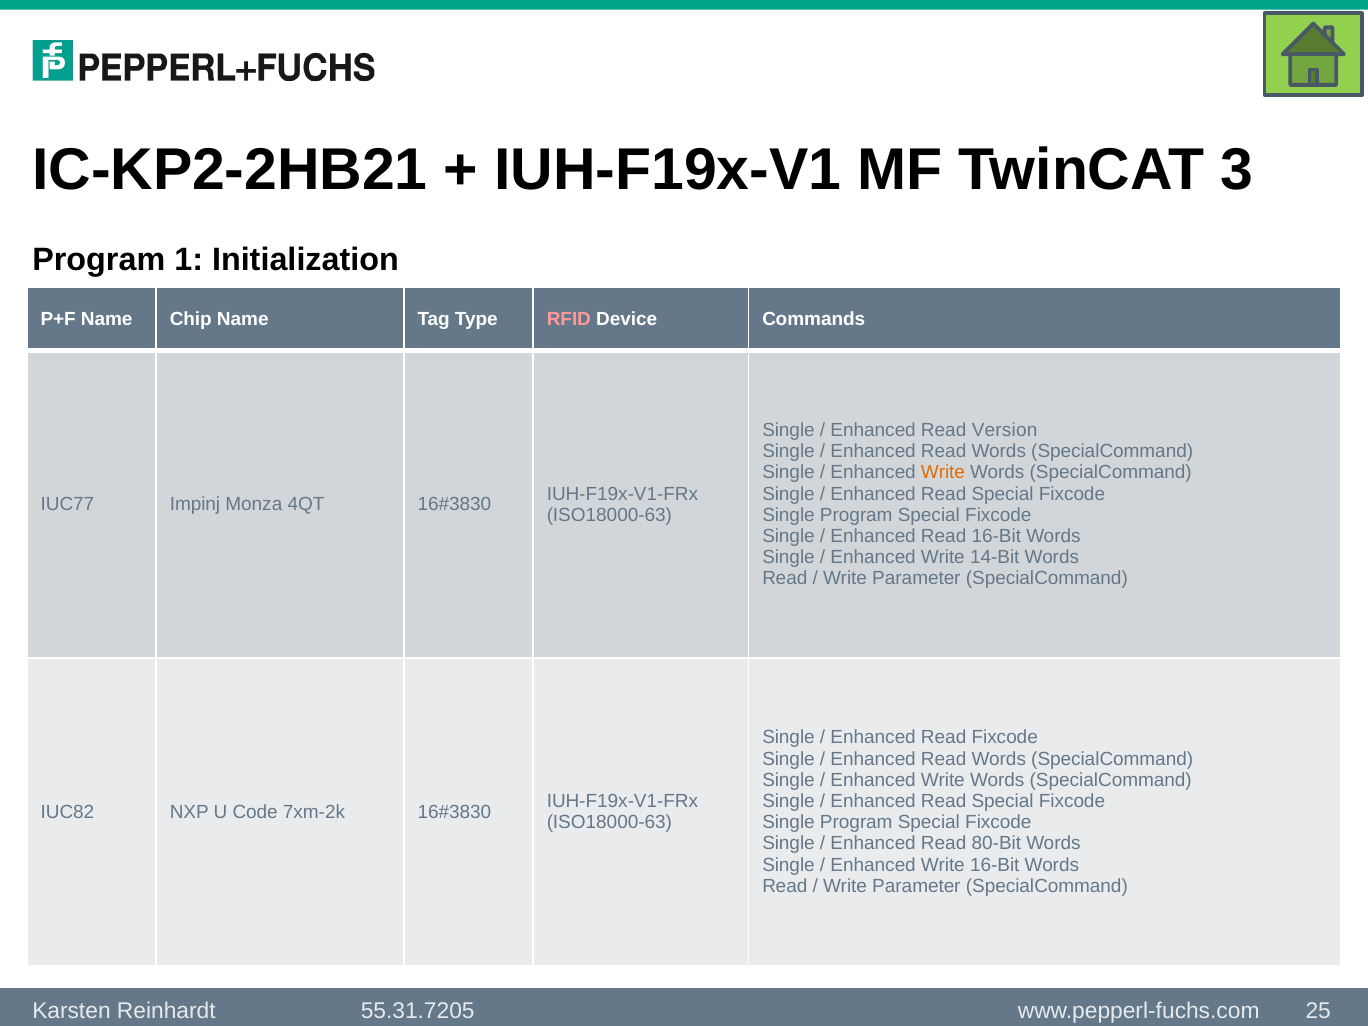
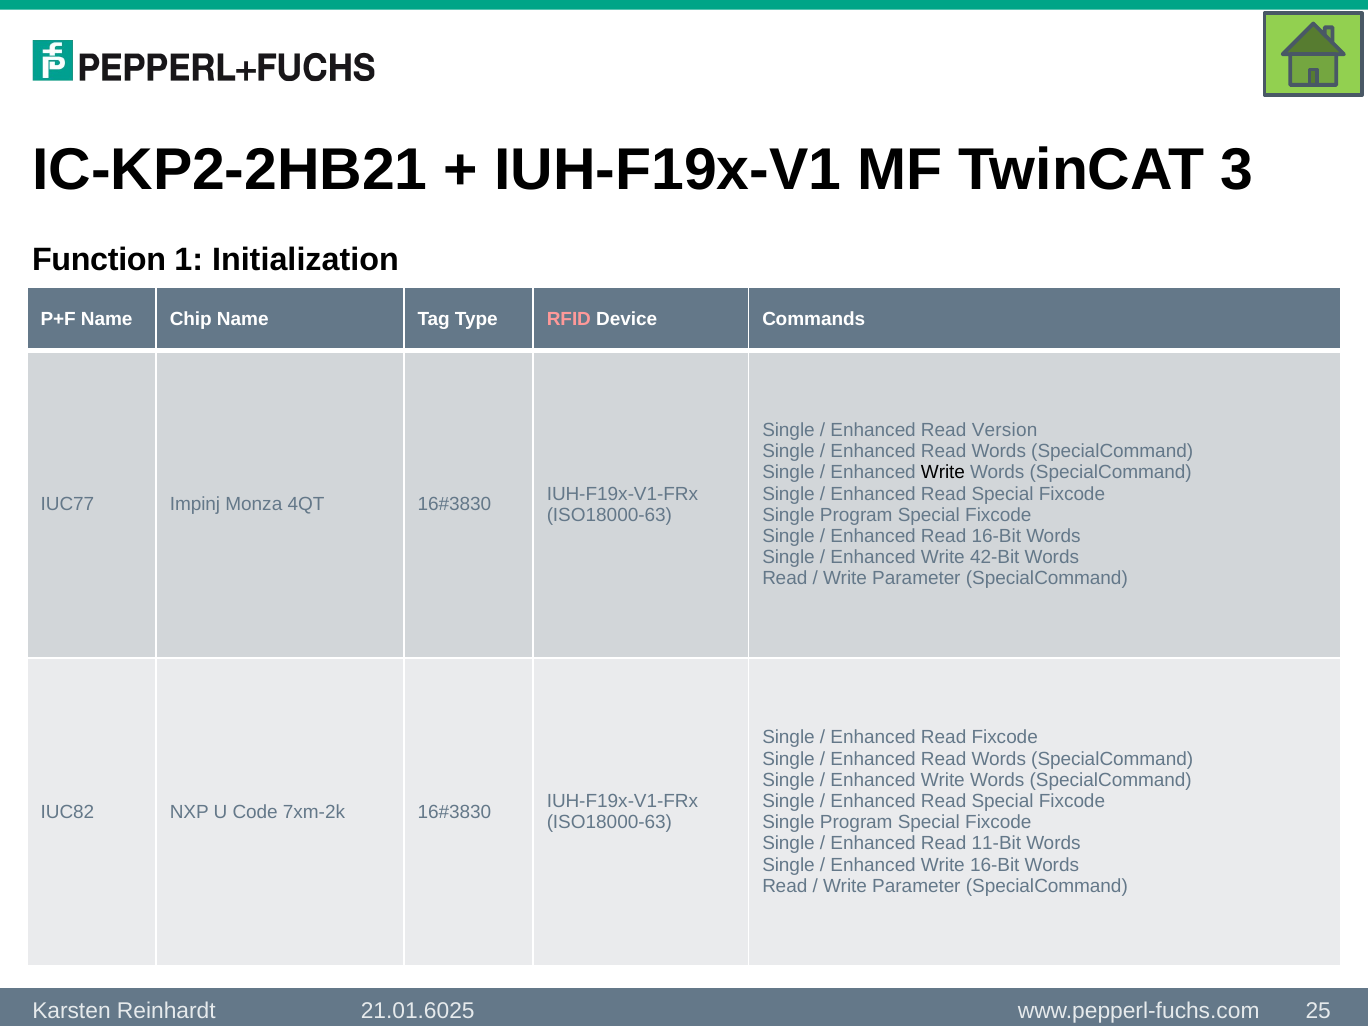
Program: Program -> Function (99, 259)
Write colour: orange -> black (943, 473)
14-Bit: 14-Bit -> 42-Bit (995, 557)
80-Bit: 80-Bit -> 11-Bit (996, 844)
55.31.7205: 55.31.7205 -> 21.01.6025 (418, 1011)
